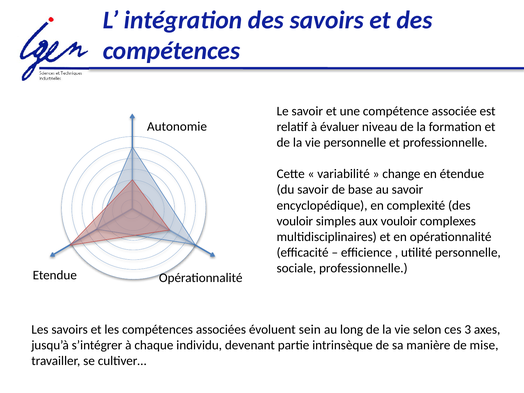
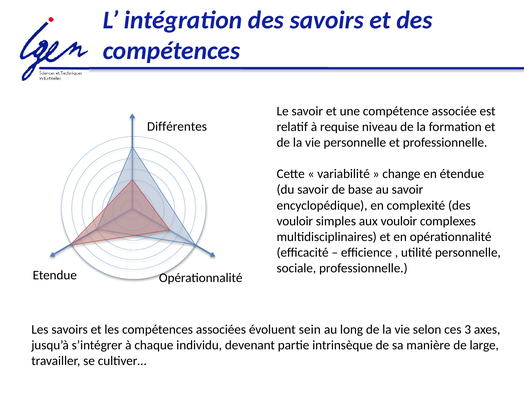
Autonomie: Autonomie -> Différentes (177, 127)
évaluer: évaluer -> requise (340, 127)
mise: mise -> large (484, 345)
